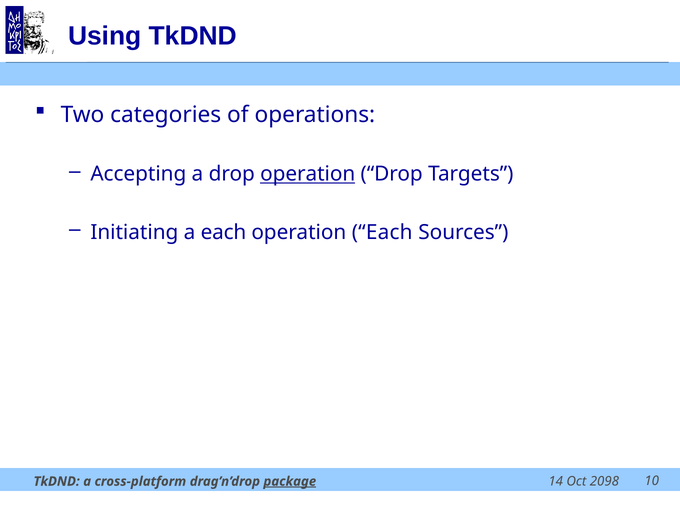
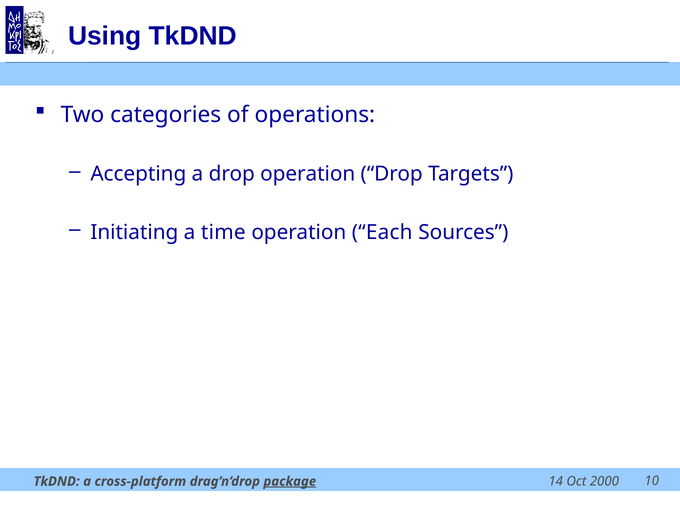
operation underline: present -> none (308, 174)
a each: each -> time (223, 232)
2098: 2098 -> 2000 (604, 481)
